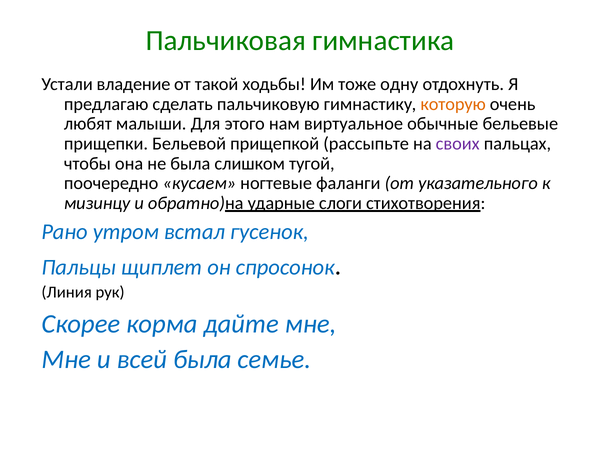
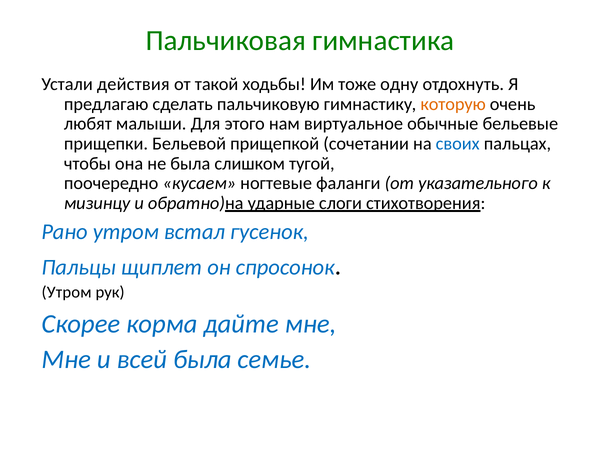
владение: владение -> действия (133, 84)
рассыпьте: рассыпьте -> сочетании (366, 144)
своих colour: purple -> blue (458, 144)
Линия: Линия -> Утром (67, 292)
